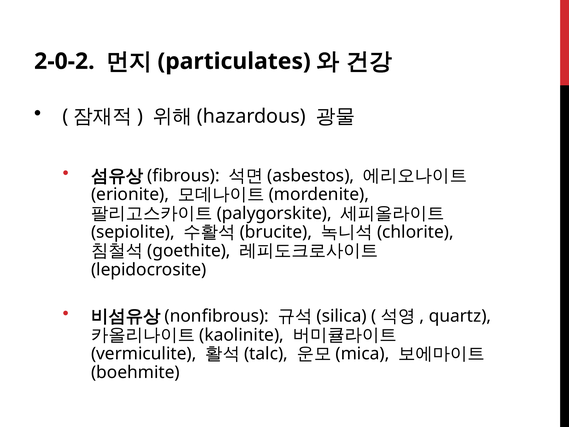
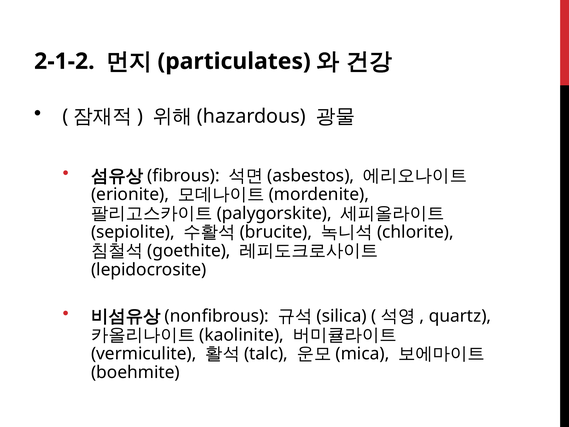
2-0-2: 2-0-2 -> 2-1-2 (64, 61)
